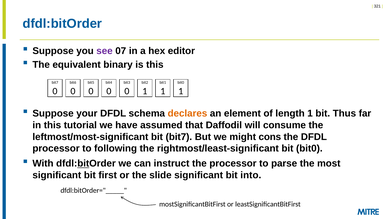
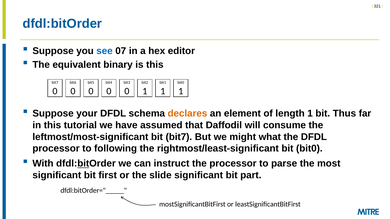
see colour: purple -> blue (105, 51)
cons: cons -> what (270, 137)
into: into -> part (251, 175)
